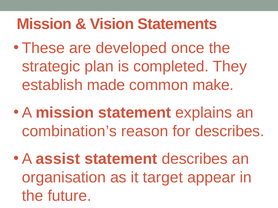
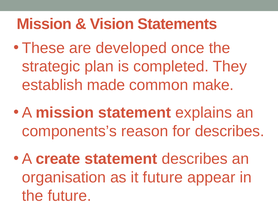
combination’s: combination’s -> components’s (69, 131)
assist: assist -> create (58, 159)
it target: target -> future (163, 178)
